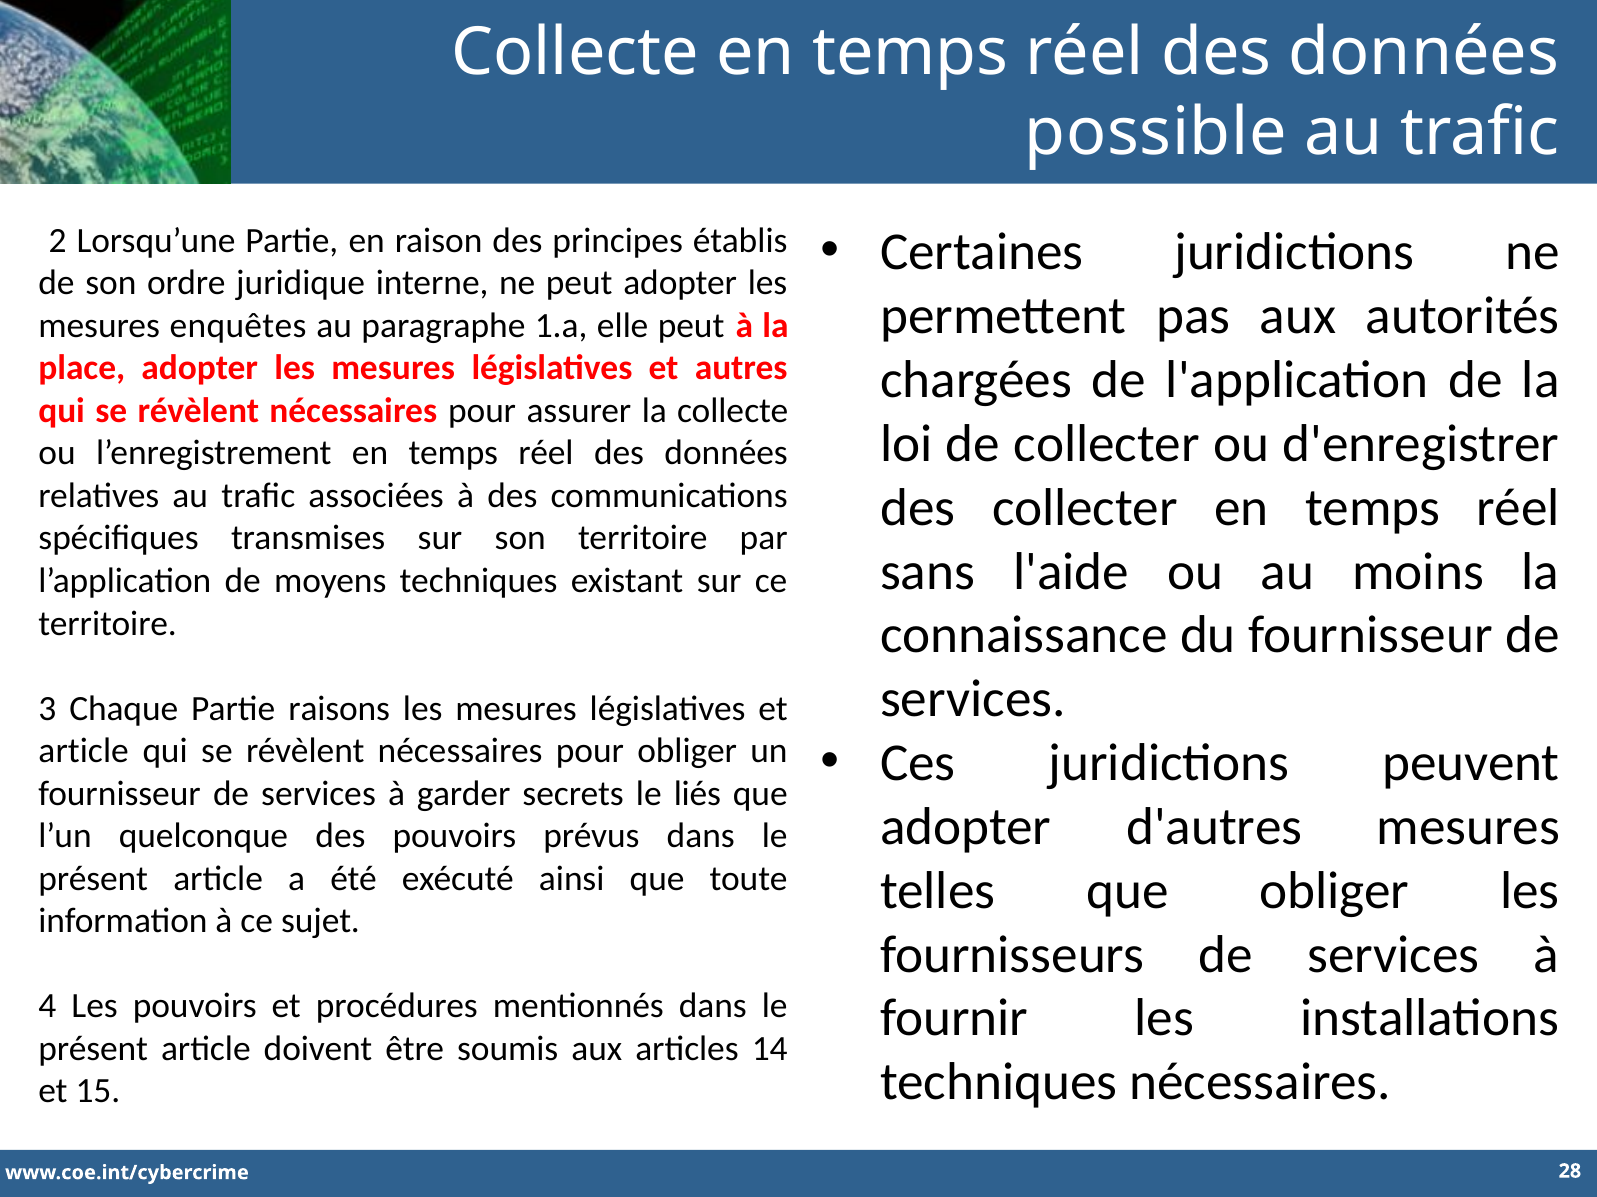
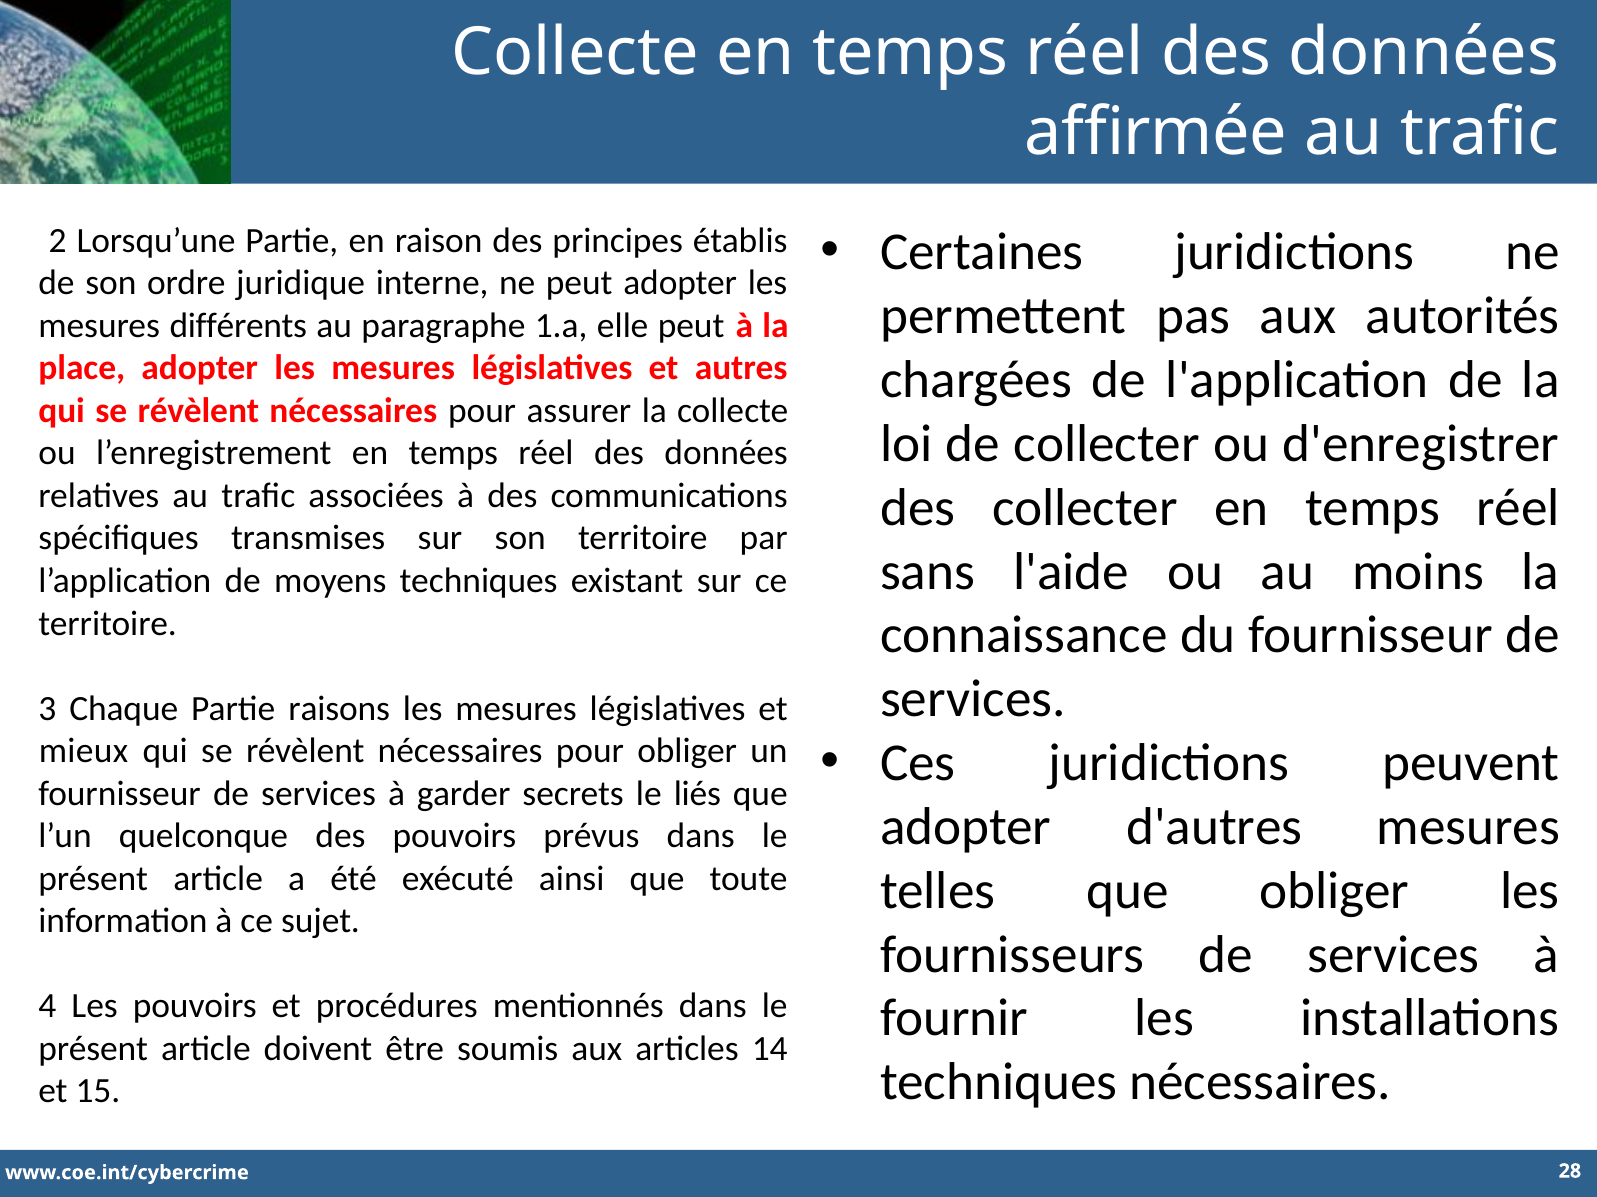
possible: possible -> affirmée (1156, 132)
enquêtes: enquêtes -> différents (238, 326)
article: article -> mieux (83, 751)
